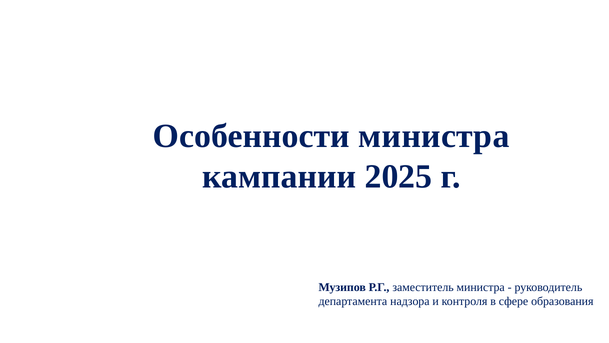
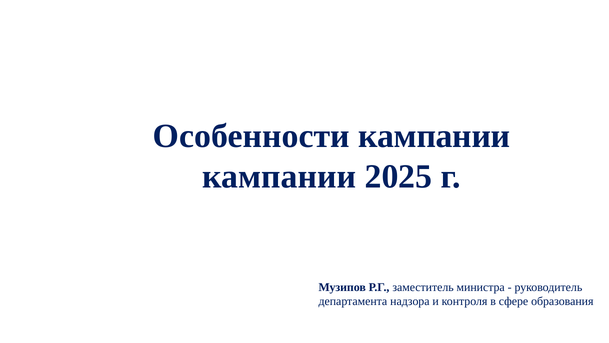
Особенности министра: министра -> кампании (434, 136)
